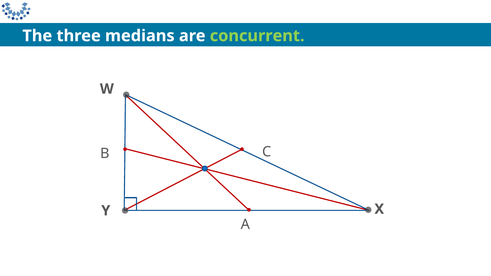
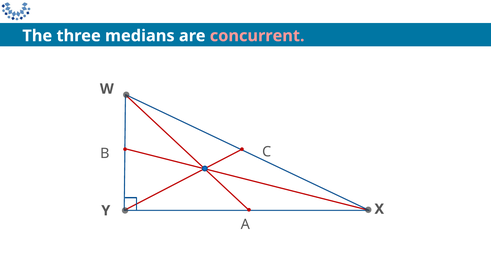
concurrent colour: light green -> pink (257, 36)
